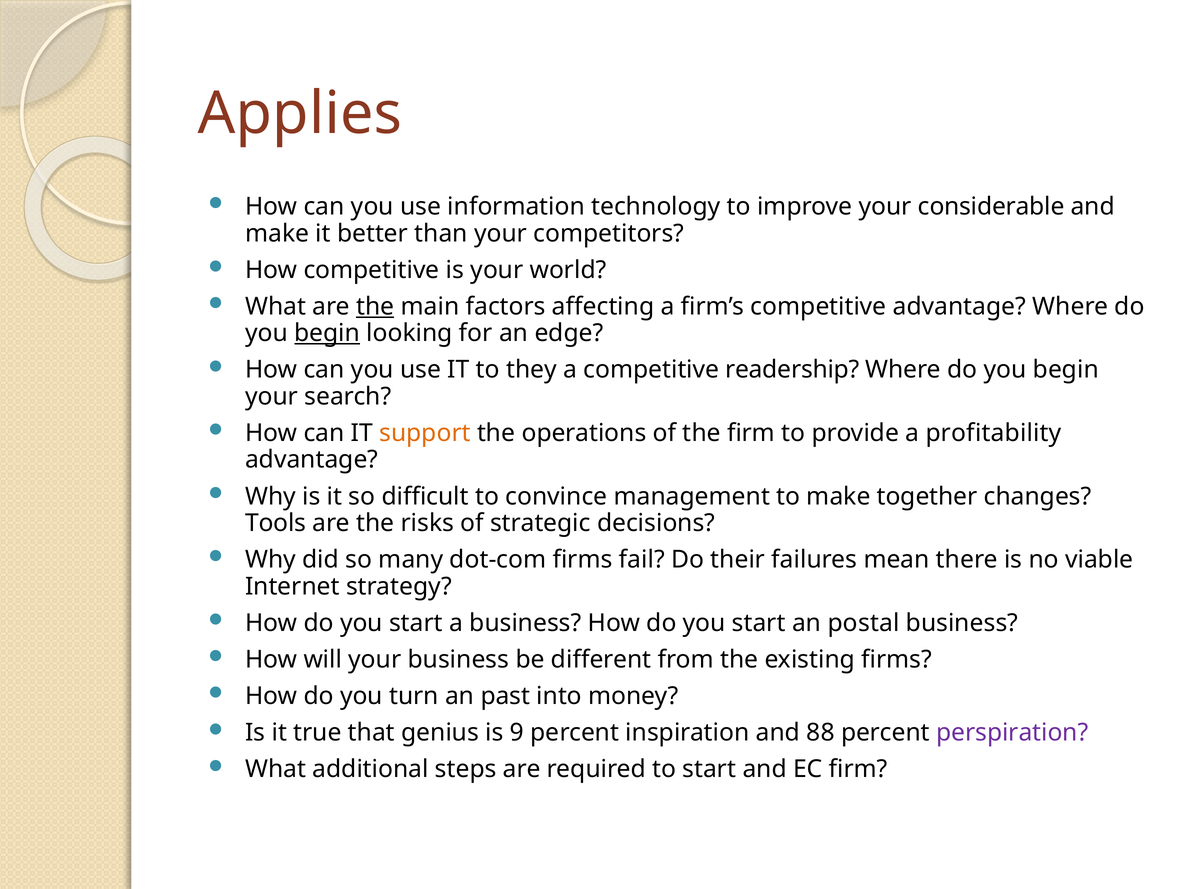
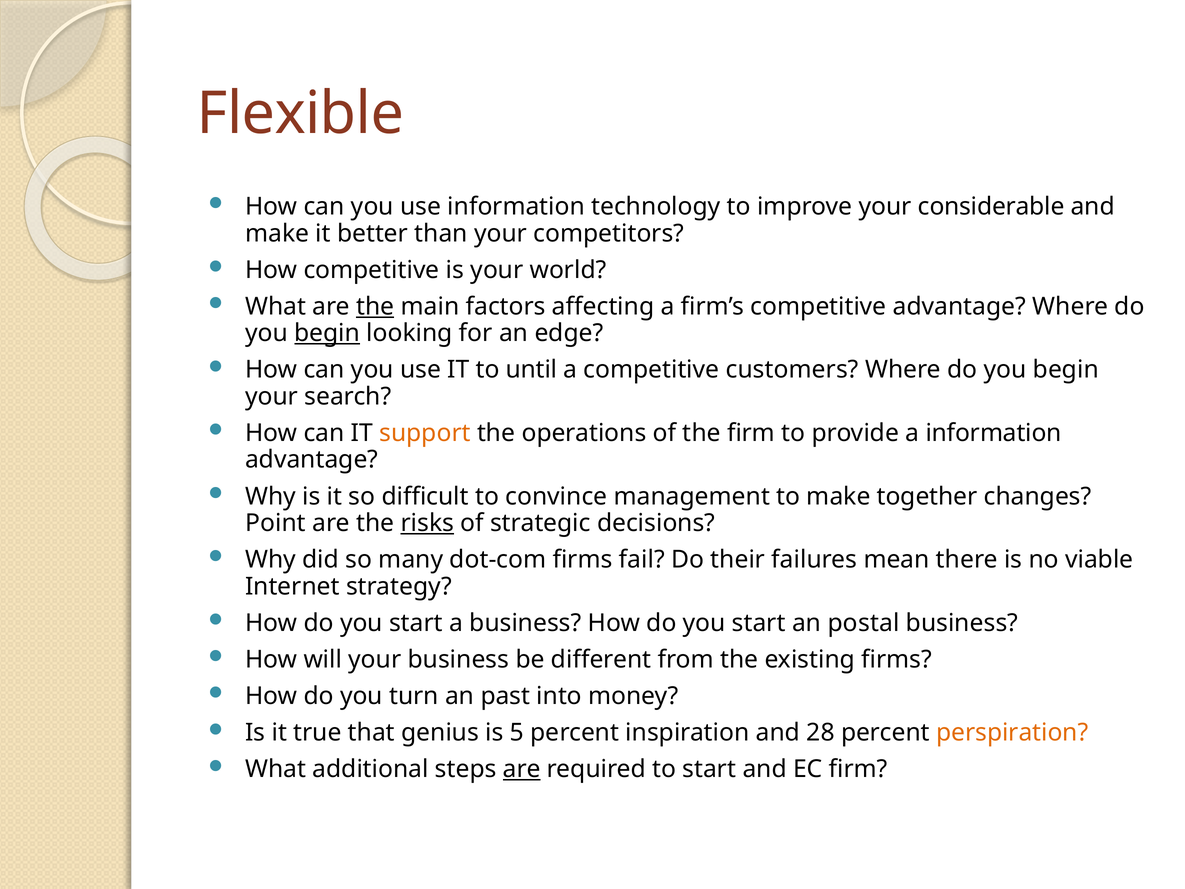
Applies: Applies -> Flexible (300, 114)
they: they -> until (532, 370)
readership: readership -> customers (792, 370)
a profitability: profitability -> information (994, 433)
Tools: Tools -> Point (275, 523)
risks underline: none -> present (427, 523)
9: 9 -> 5 (517, 733)
88: 88 -> 28 (821, 733)
perspiration colour: purple -> orange (1012, 733)
are underline: none -> present (522, 769)
